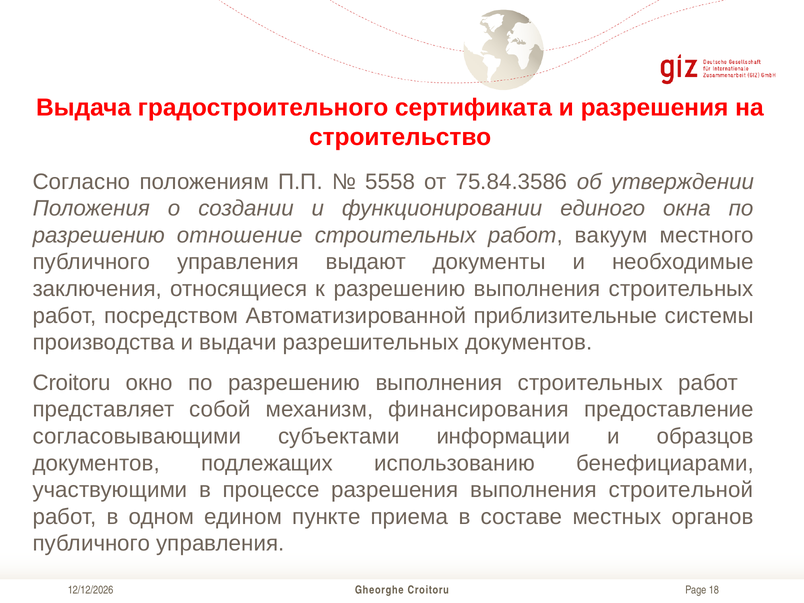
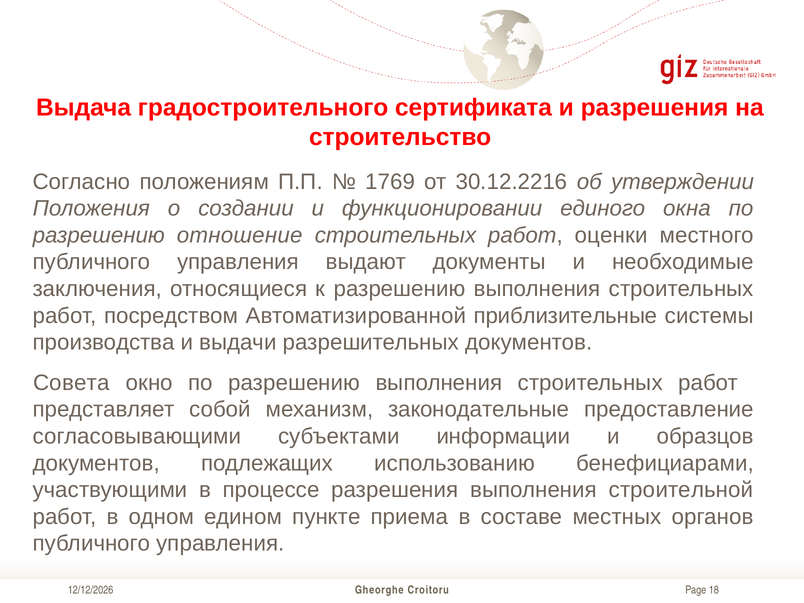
5558: 5558 -> 1769 (390, 182)
75.84.3586: 75.84.3586 -> 30.12.2216 (512, 182)
вакуум: вакуум -> оценки (611, 235)
Croitoru: Croitoru -> Совета (71, 383)
финансирования: финансирования -> законодательные (479, 410)
